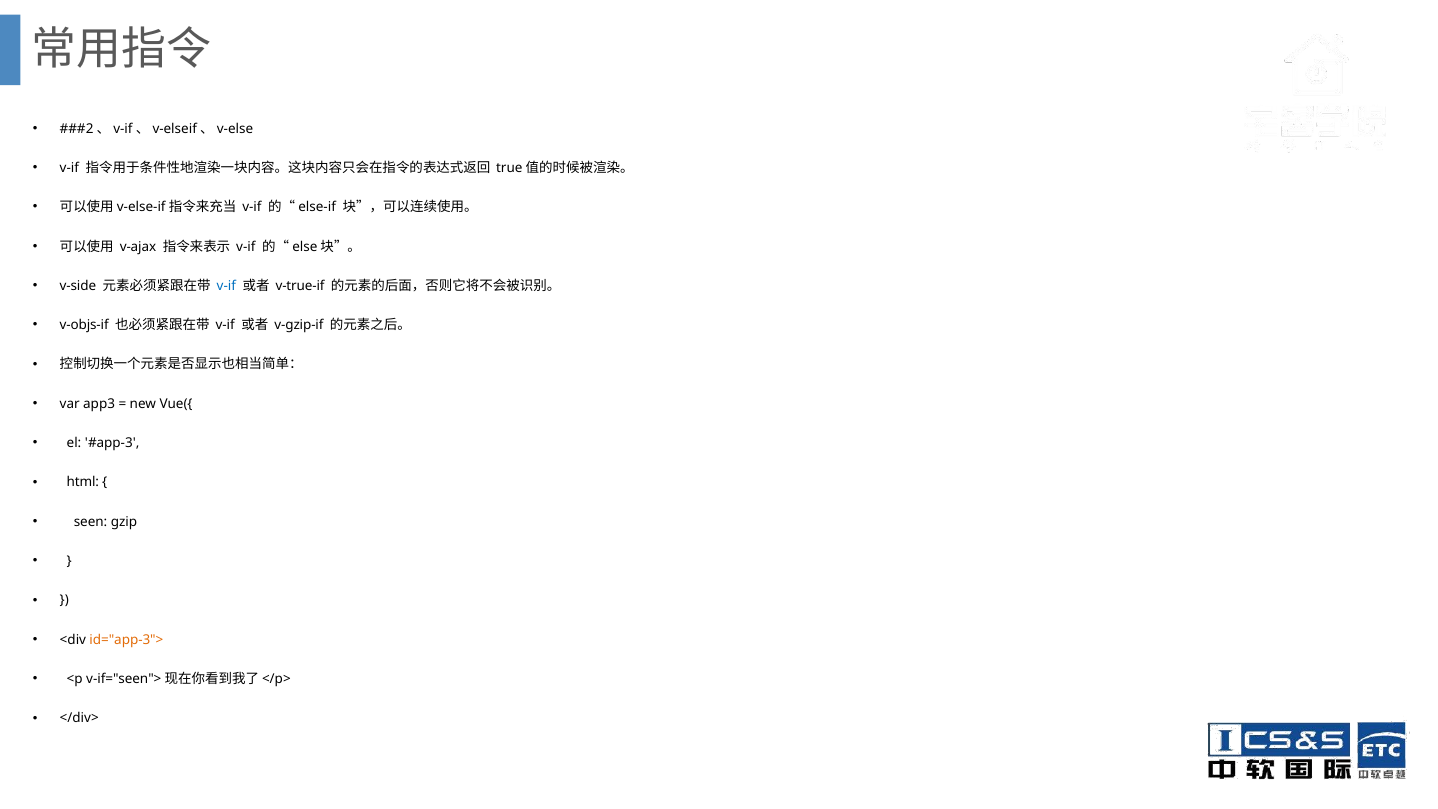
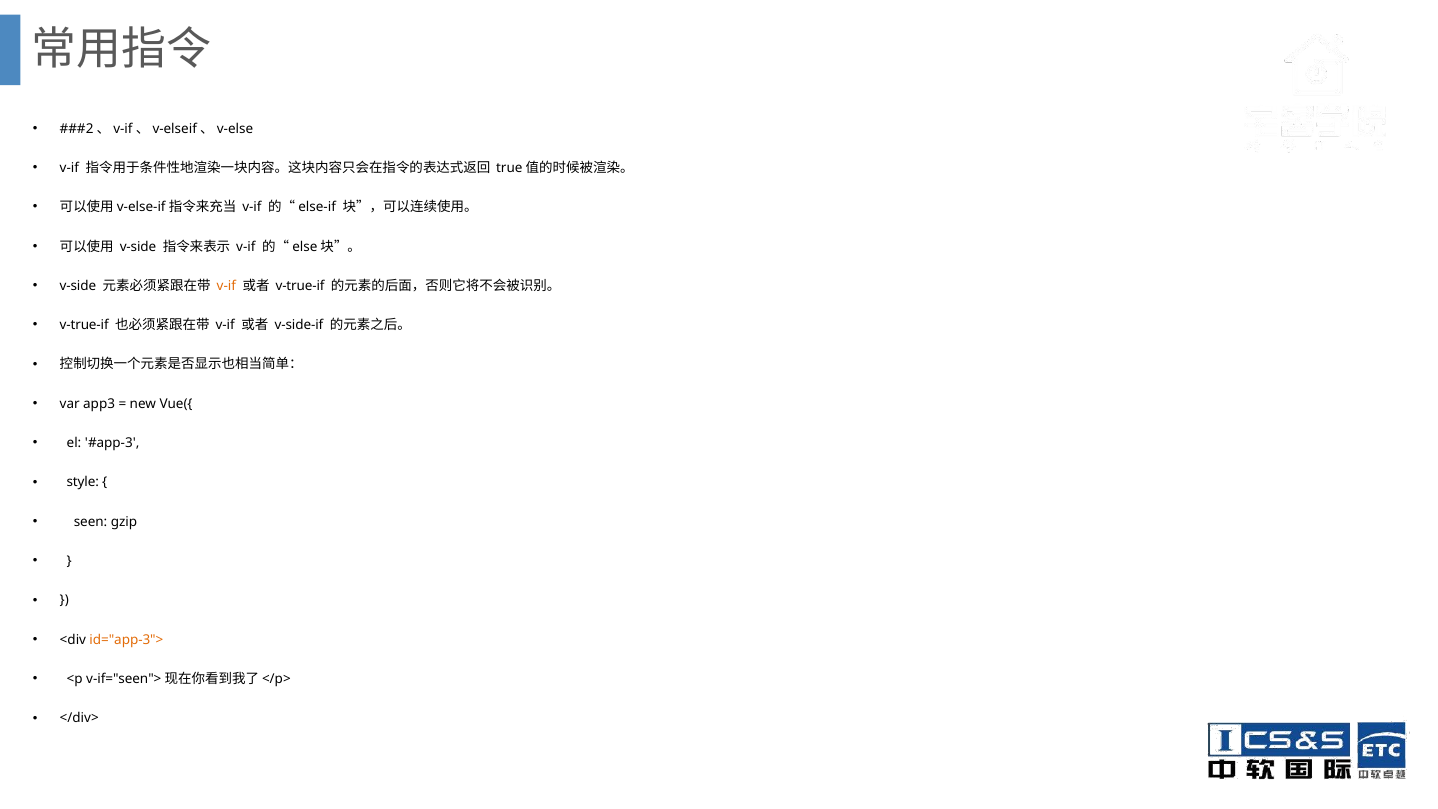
v-ajax: v-ajax -> v-side (138, 247)
v-if colour: blue -> orange (226, 286)
v-objs-if: v-objs-if -> v-true-if (84, 325)
v-gzip-if: v-gzip-if -> v-side-if (299, 325)
html: html -> style (83, 482)
